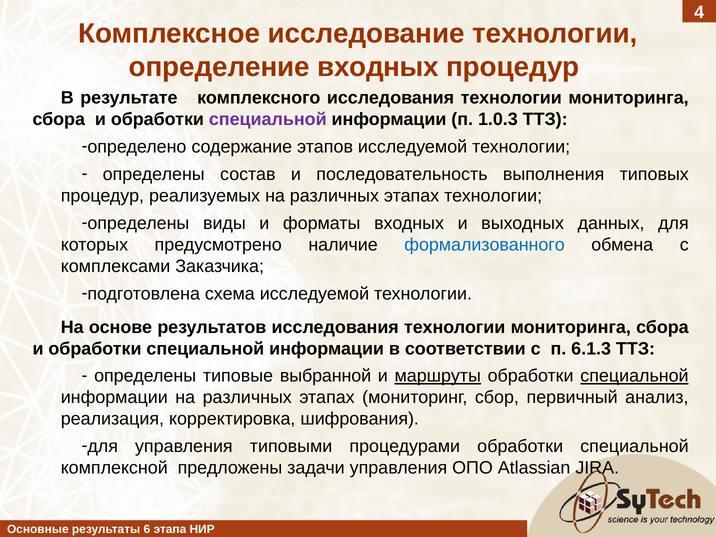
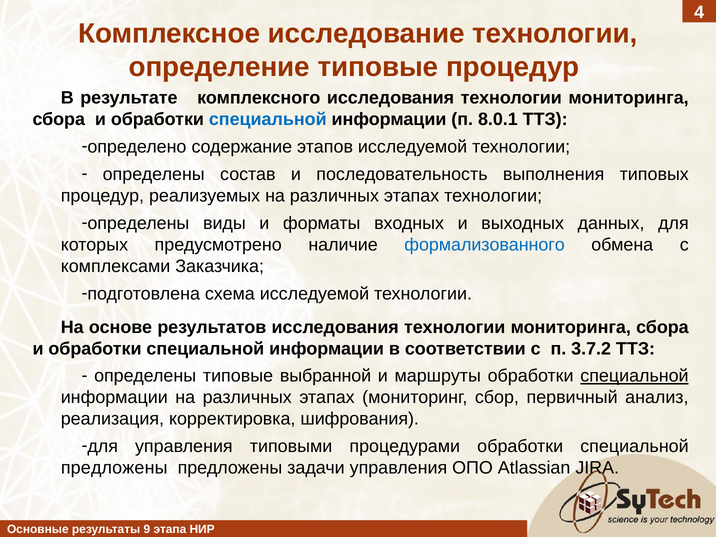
определение входных: входных -> типовые (378, 67)
специальной colour: purple -> blue (268, 119)
1.0.3: 1.0.3 -> 8.0.1 (498, 119)
6.1.3: 6.1.3 -> 3.7.2 (591, 349)
маршруты underline: present -> none (438, 376)
комплексной: комплексной -> предложены (114, 468)
6: 6 -> 9 (147, 529)
